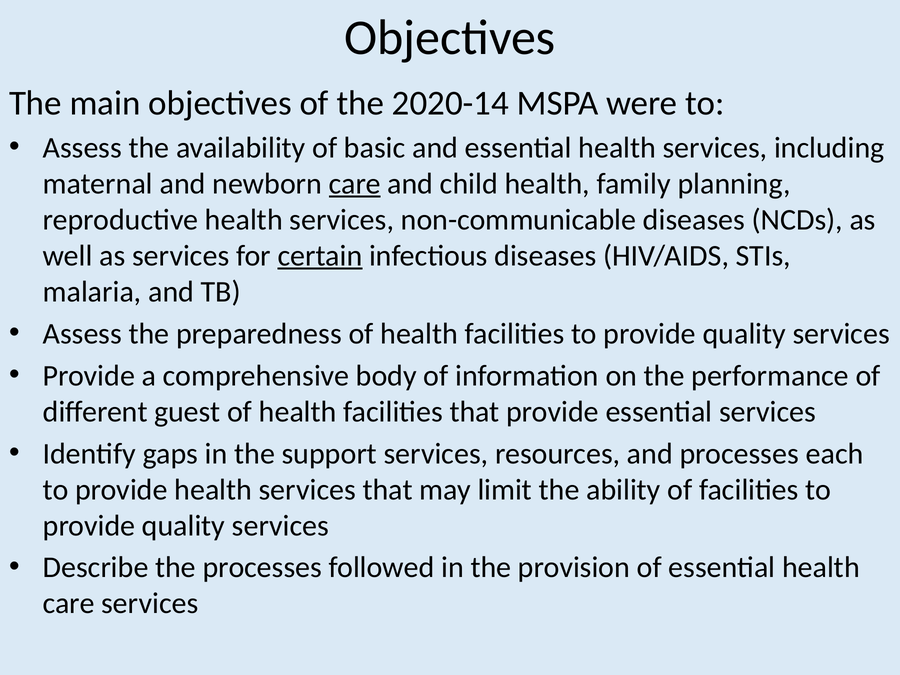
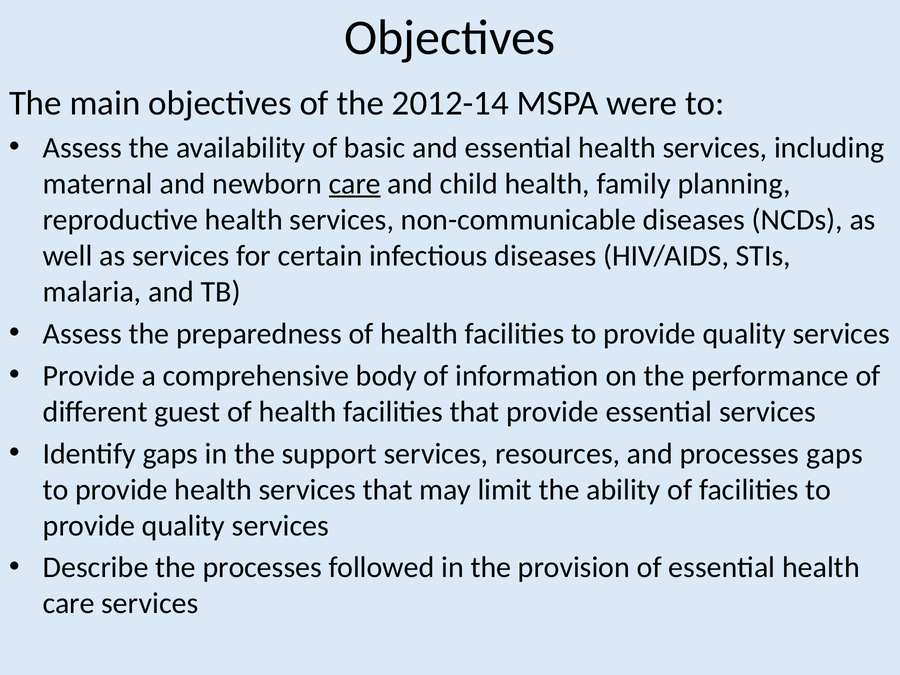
2020-14: 2020-14 -> 2012-14 (450, 103)
certain underline: present -> none (320, 256)
processes each: each -> gaps (835, 454)
